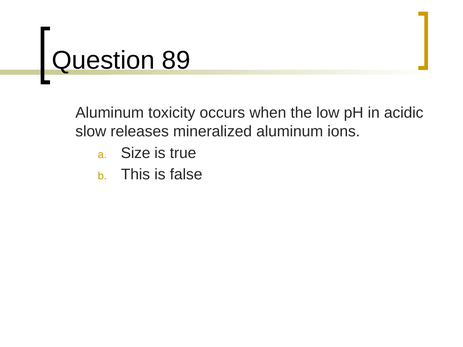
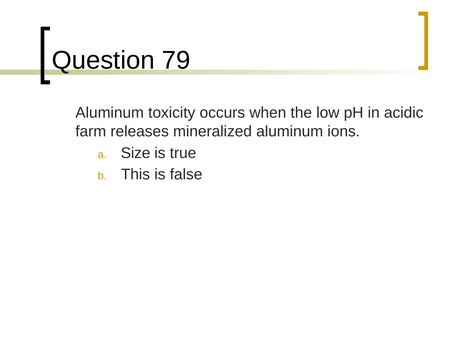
89: 89 -> 79 (176, 60)
slow: slow -> farm (91, 131)
